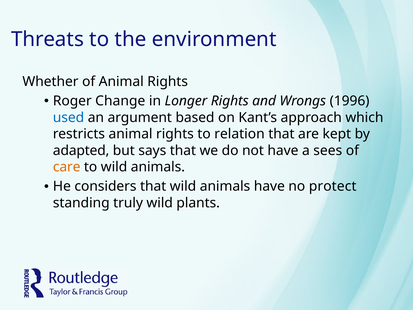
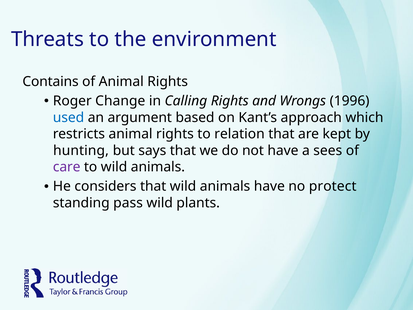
Whether: Whether -> Contains (51, 82)
Longer: Longer -> Calling (186, 101)
adapted: adapted -> hunting (81, 150)
care colour: orange -> purple (67, 167)
truly: truly -> pass (128, 203)
